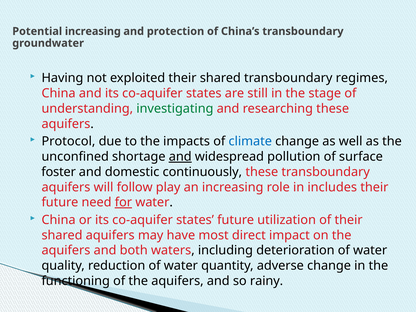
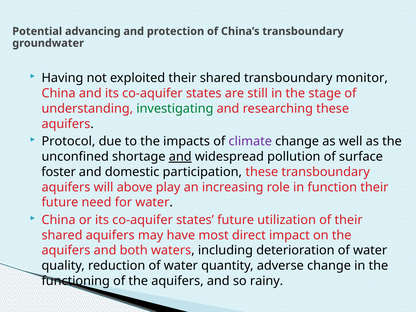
Potential increasing: increasing -> advancing (93, 31)
regimes: regimes -> monitor (362, 78)
climate colour: blue -> purple (250, 141)
continuously: continuously -> participation (202, 172)
follow: follow -> above (135, 187)
includes: includes -> function (332, 187)
for underline: present -> none (123, 202)
